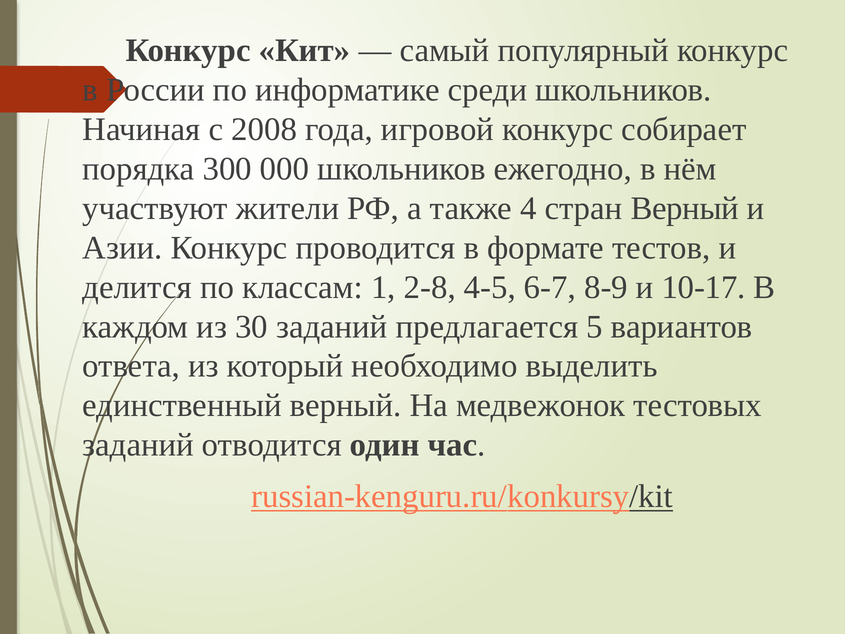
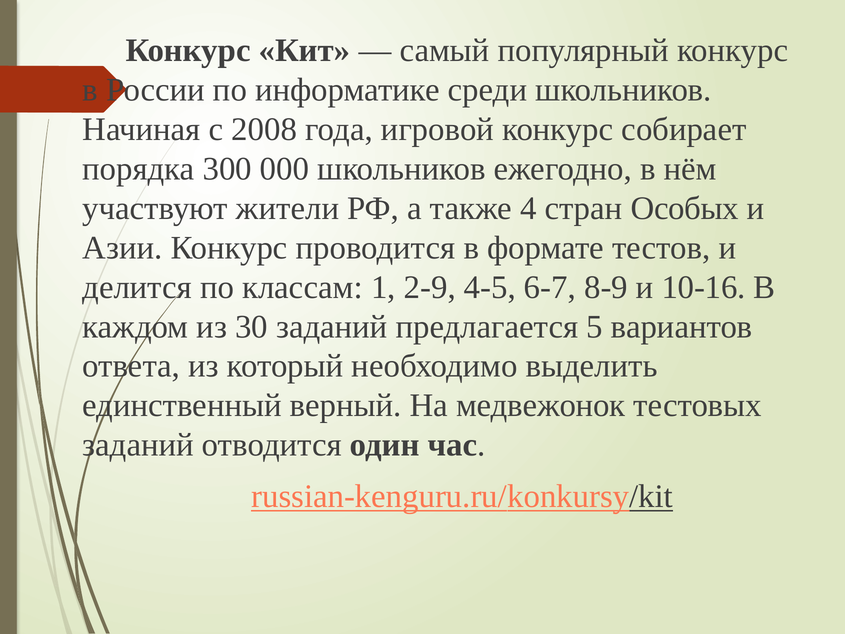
стран Верный: Верный -> Особых (685, 208)
2-8: 2-8 -> 2-9 (430, 287)
10-17: 10-17 -> 10-16 (704, 287)
